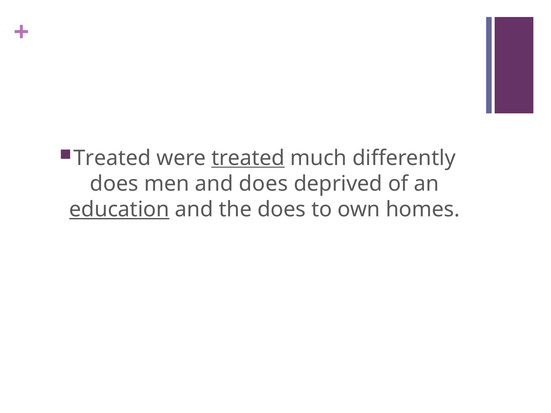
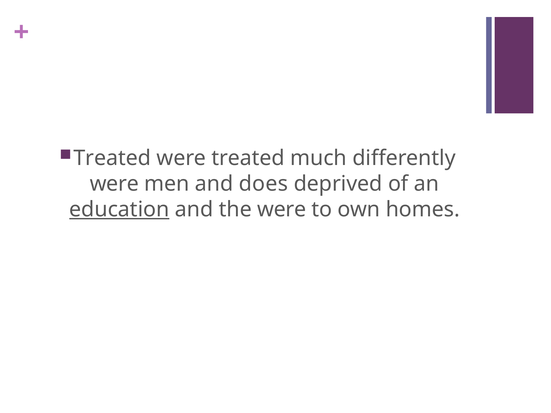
treated underline: present -> none (248, 158)
does: does -> were (114, 184)
the does: does -> were (282, 210)
